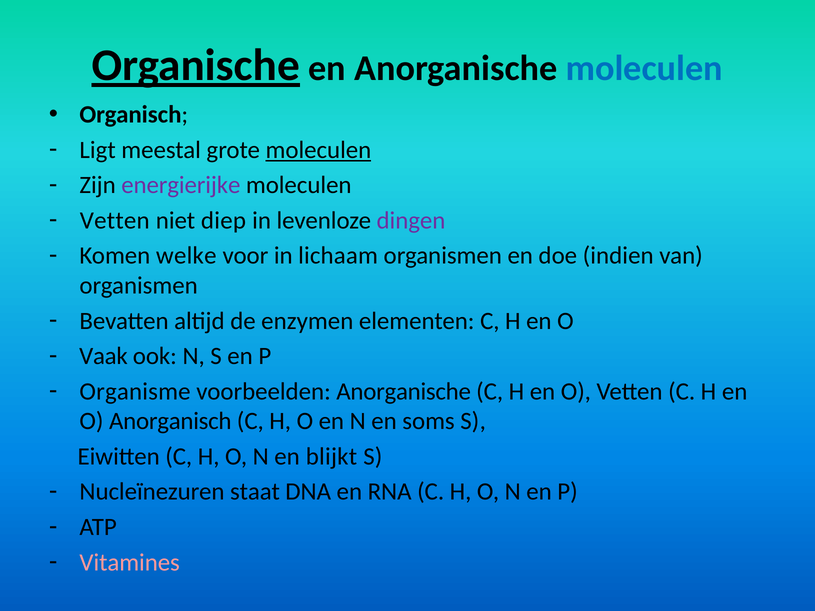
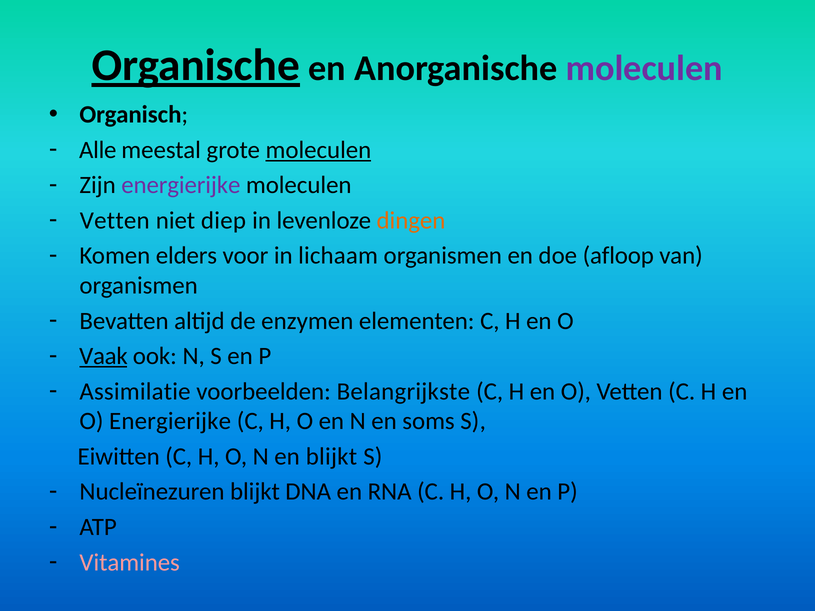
moleculen colour: blue -> purple (644, 68)
Ligt: Ligt -> Alle (98, 150)
dingen colour: purple -> orange (411, 220)
welke: welke -> elders (186, 256)
indien: indien -> afloop (618, 256)
Vaak underline: none -> present (103, 356)
Organisme: Organisme -> Assimilatie (135, 392)
voorbeelden Anorganische: Anorganische -> Belangrijkste (403, 392)
O Anorganisch: Anorganisch -> Energierijke (170, 421)
Nucleïnezuren staat: staat -> blijkt (255, 492)
